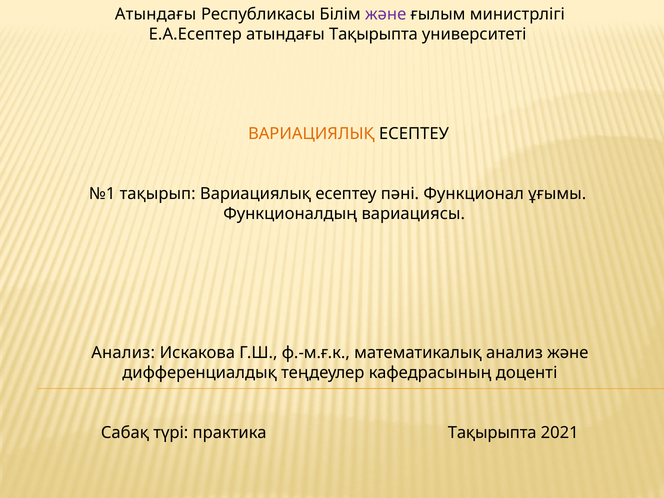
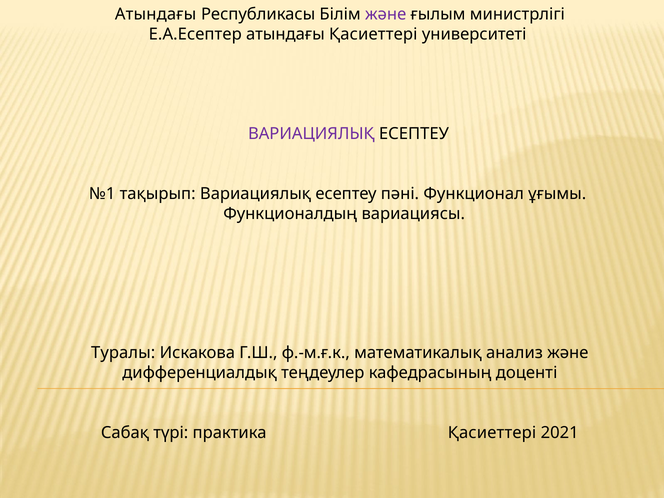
атындағы Тақырыпта: Тақырыпта -> Қасиеттері (373, 34)
ВАРИАЦИЯЛЫҚ colour: orange -> purple (311, 134)
Анализ: Анализ -> Туралы (123, 353)
практика Тақырыпта: Тақырыпта -> Қасиеттері (492, 433)
